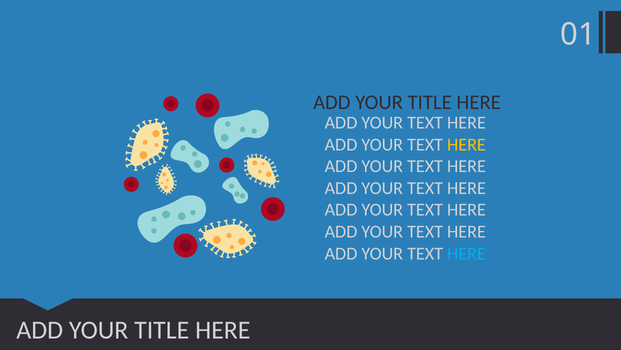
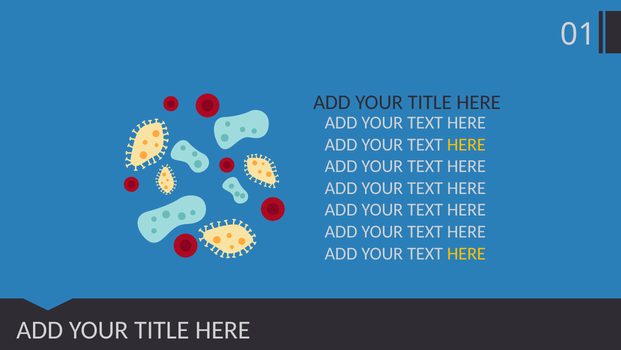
HERE colour: light blue -> yellow (466, 253)
